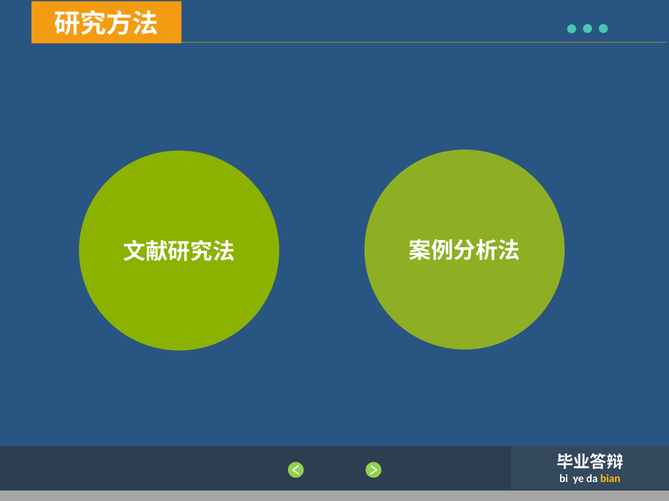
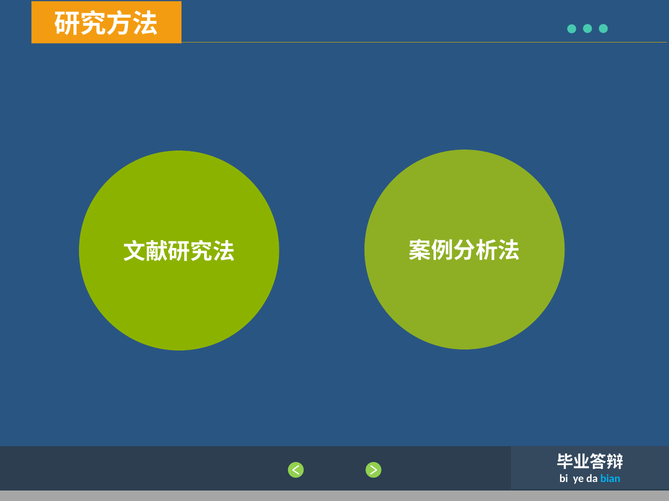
bian colour: yellow -> light blue (610, 479)
